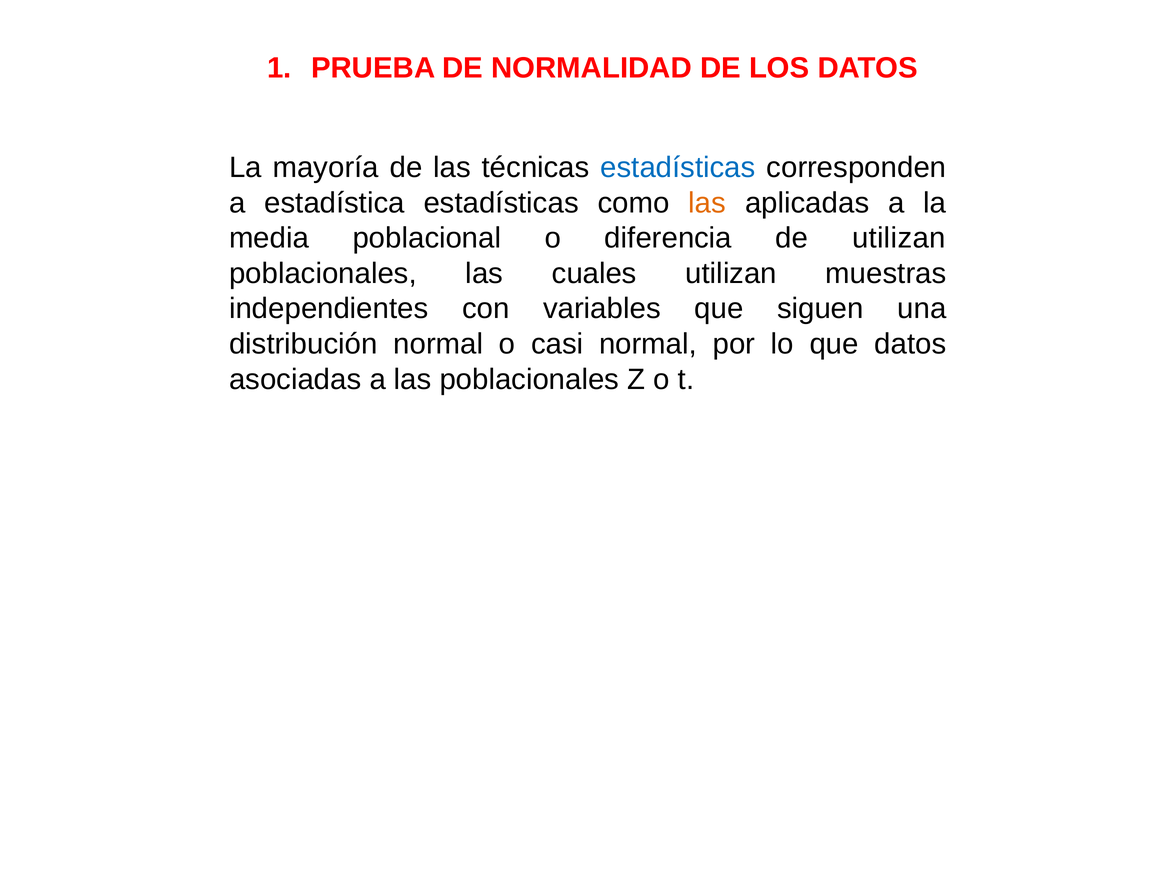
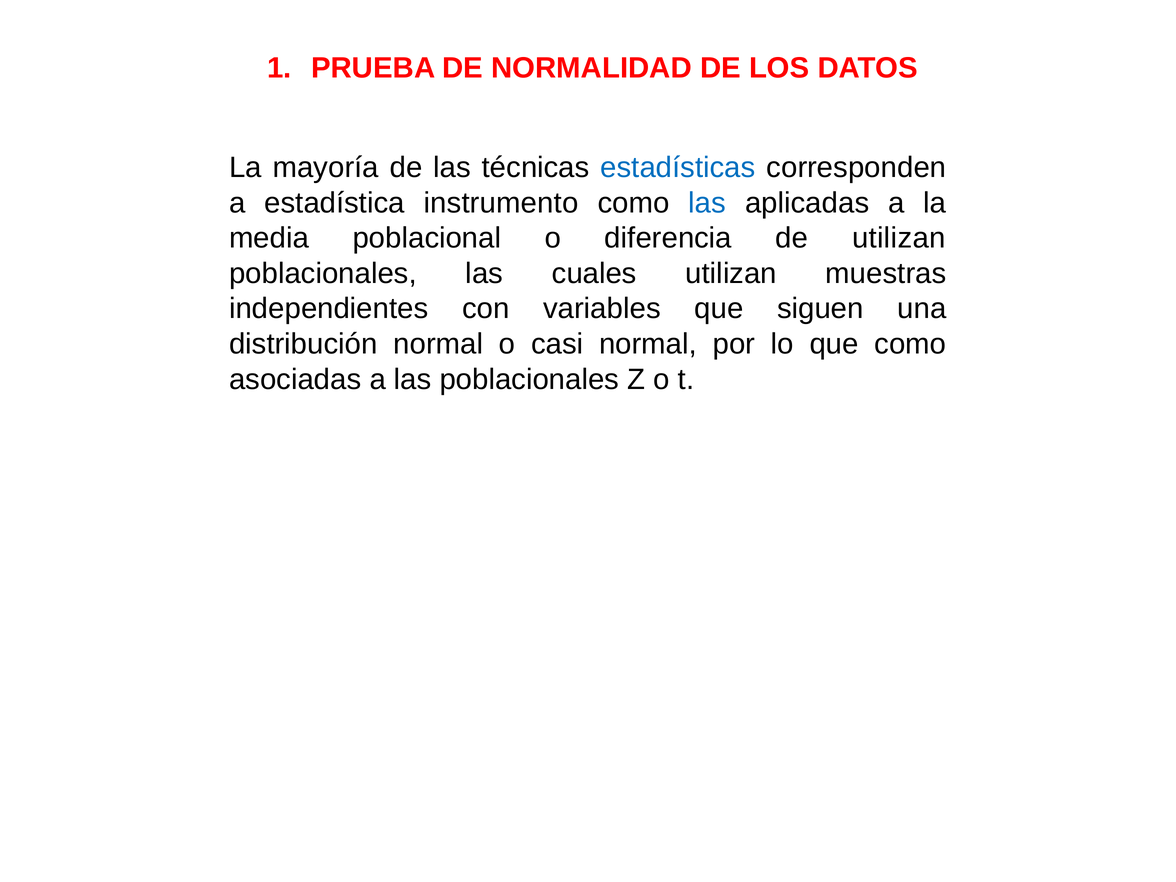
estadística estadísticas: estadísticas -> instrumento (501, 203)
las colour: orange -> blue (707, 203)
que datos: datos -> como (910, 344)
